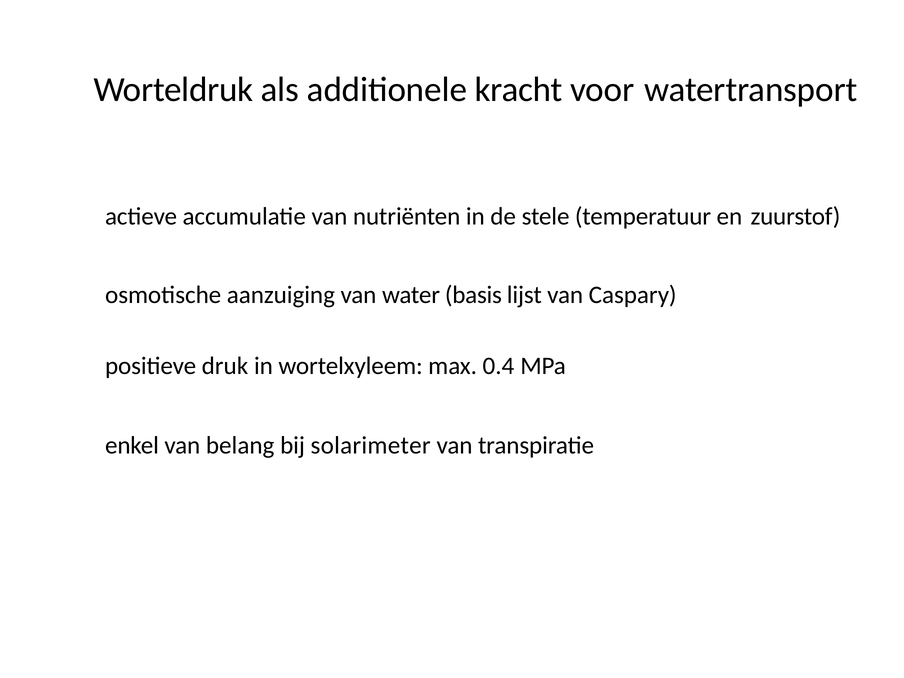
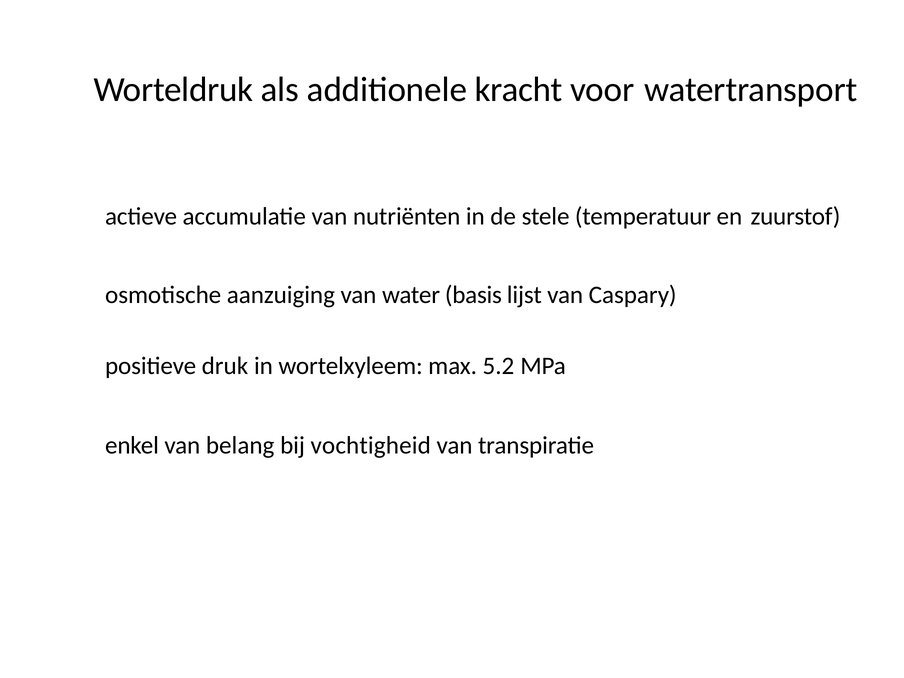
0.4: 0.4 -> 5.2 (498, 366)
solarimeter: solarimeter -> vochtigheid (371, 445)
